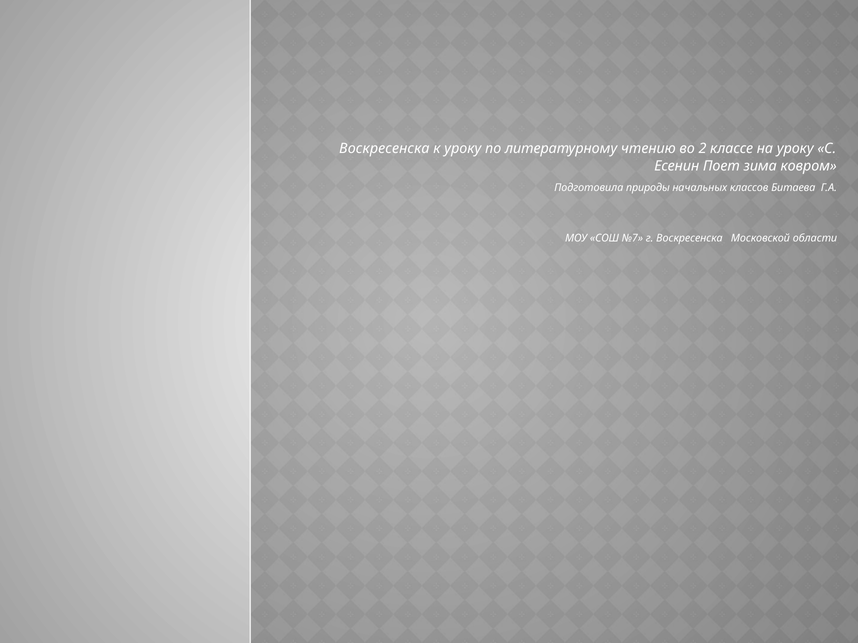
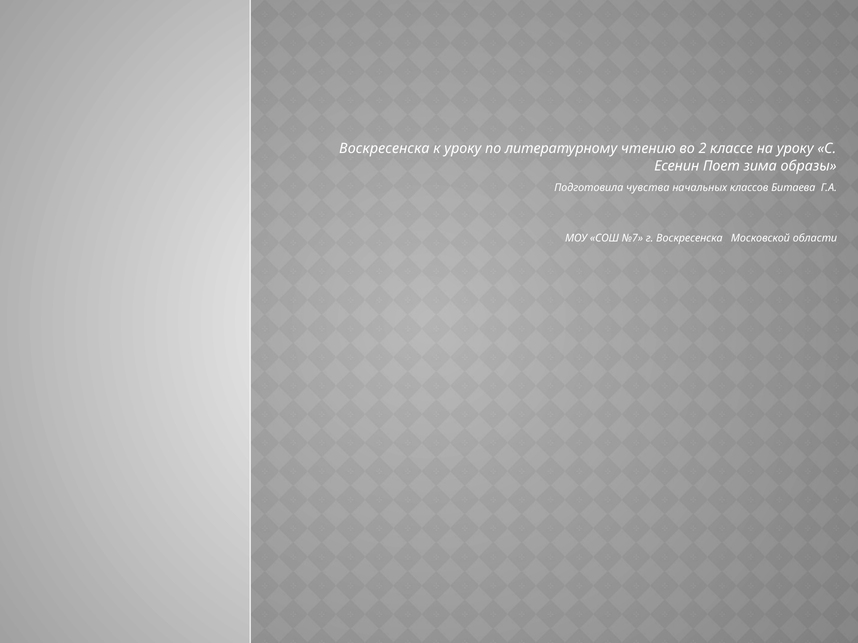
ковром: ковром -> образы (809, 166)
природы: природы -> чувства (648, 188)
